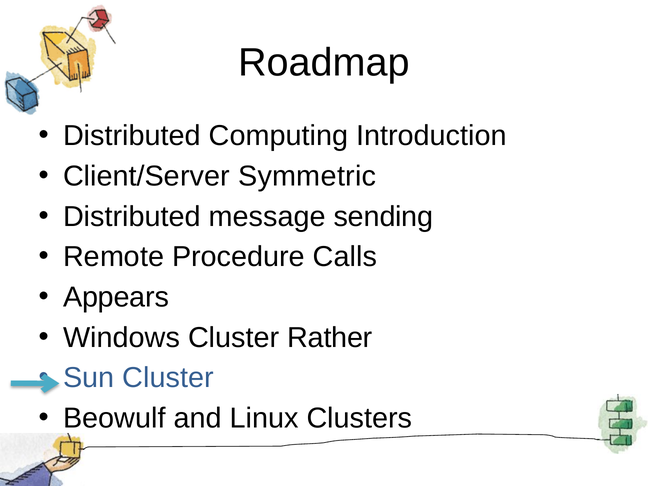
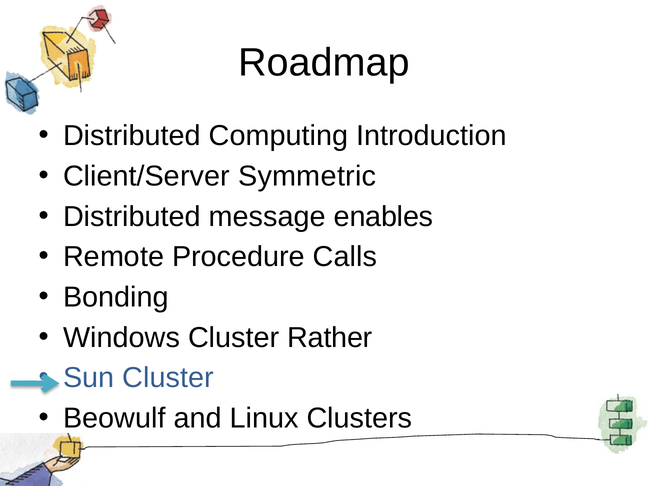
sending: sending -> enables (384, 217)
Appears: Appears -> Bonding (116, 297)
